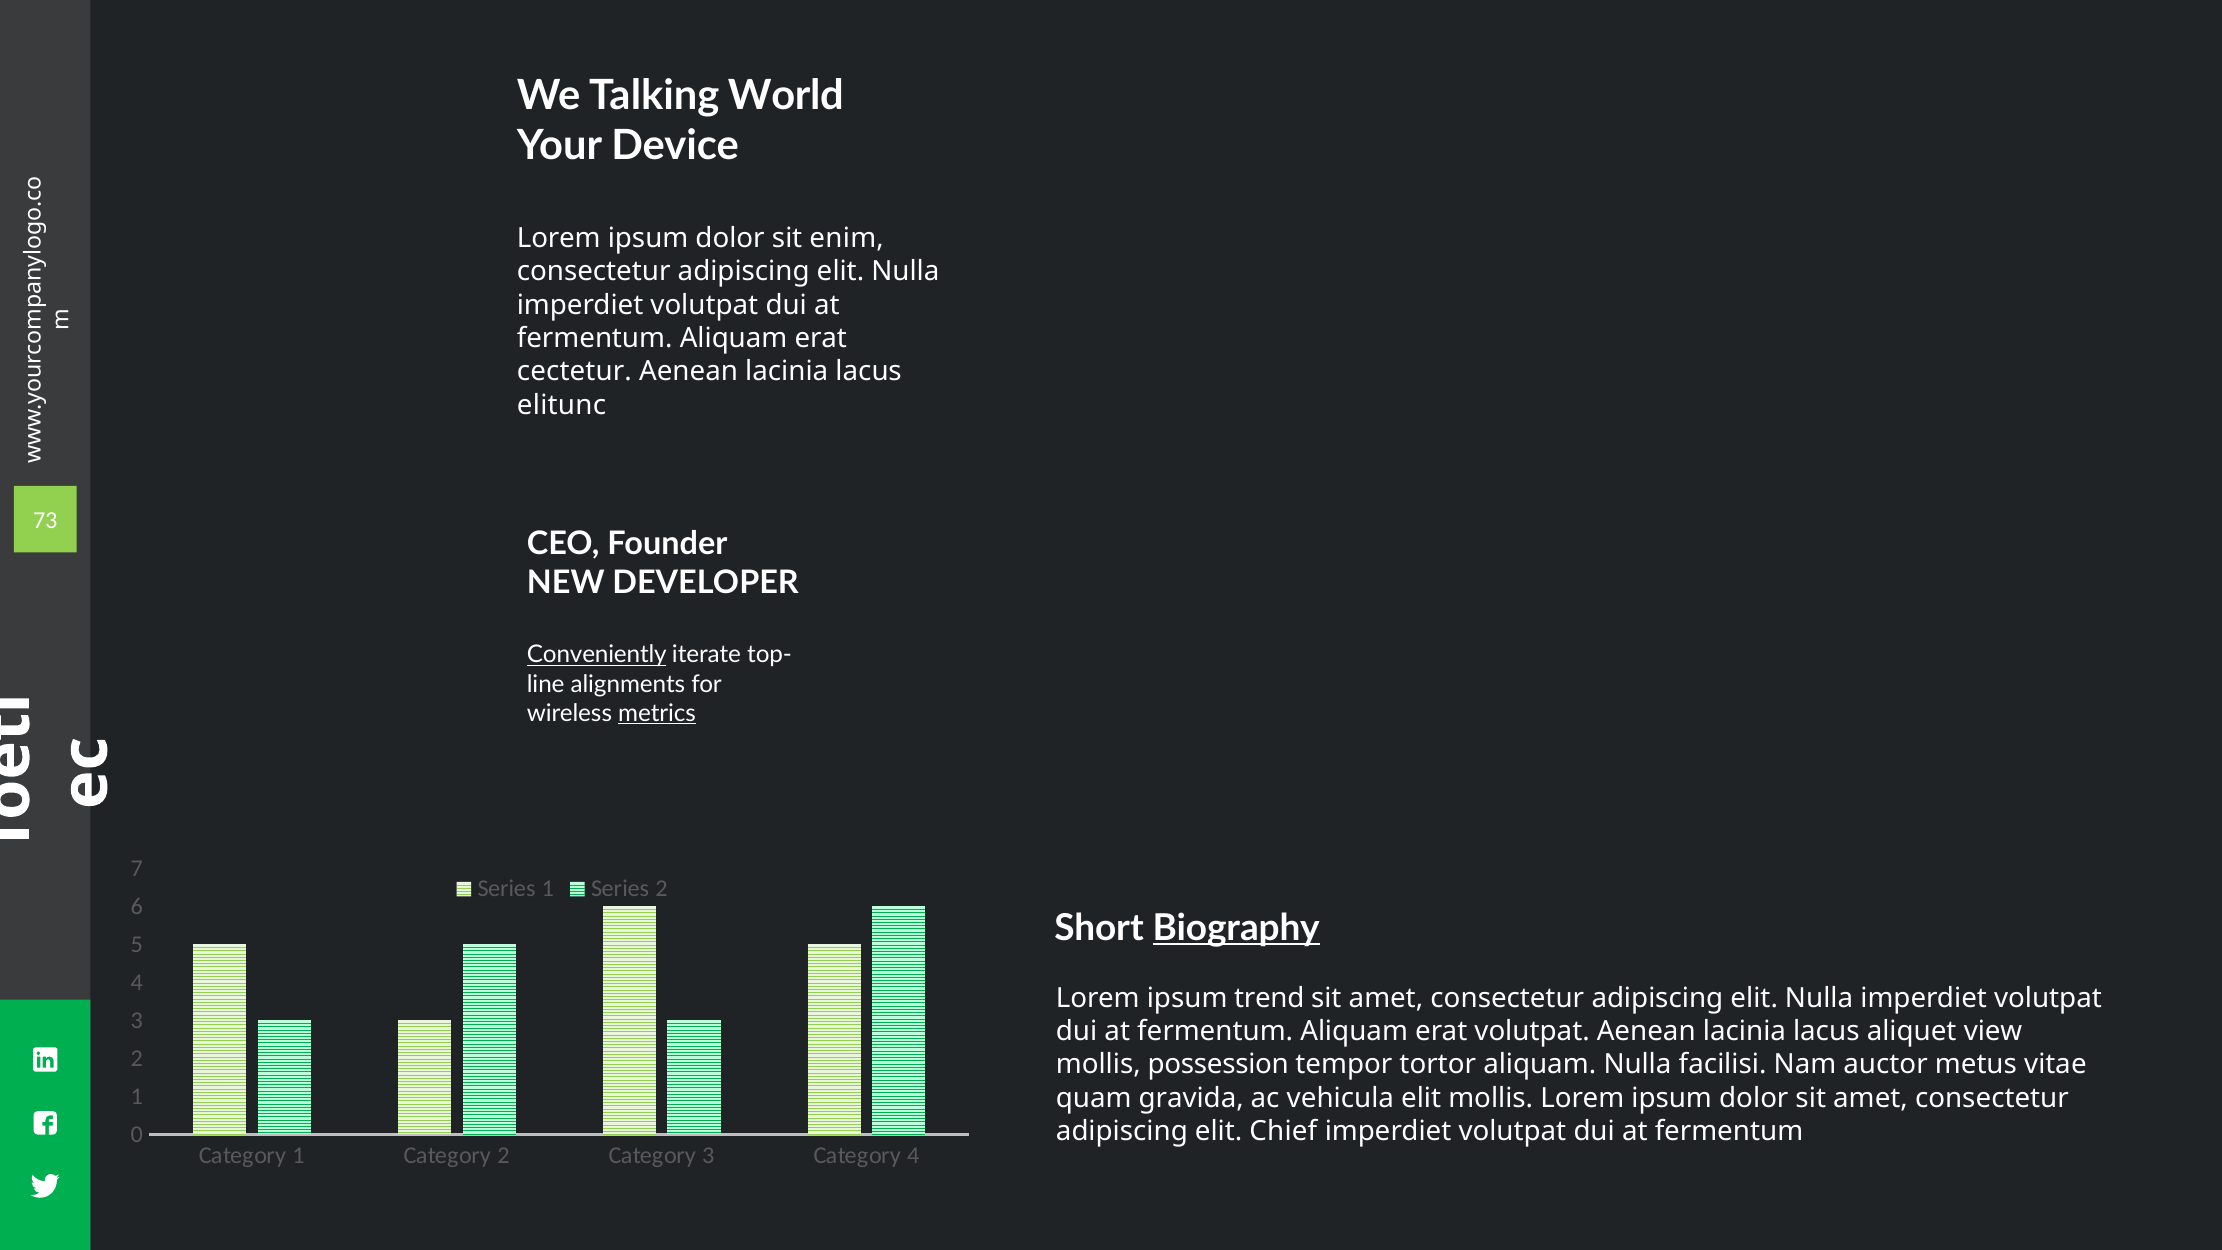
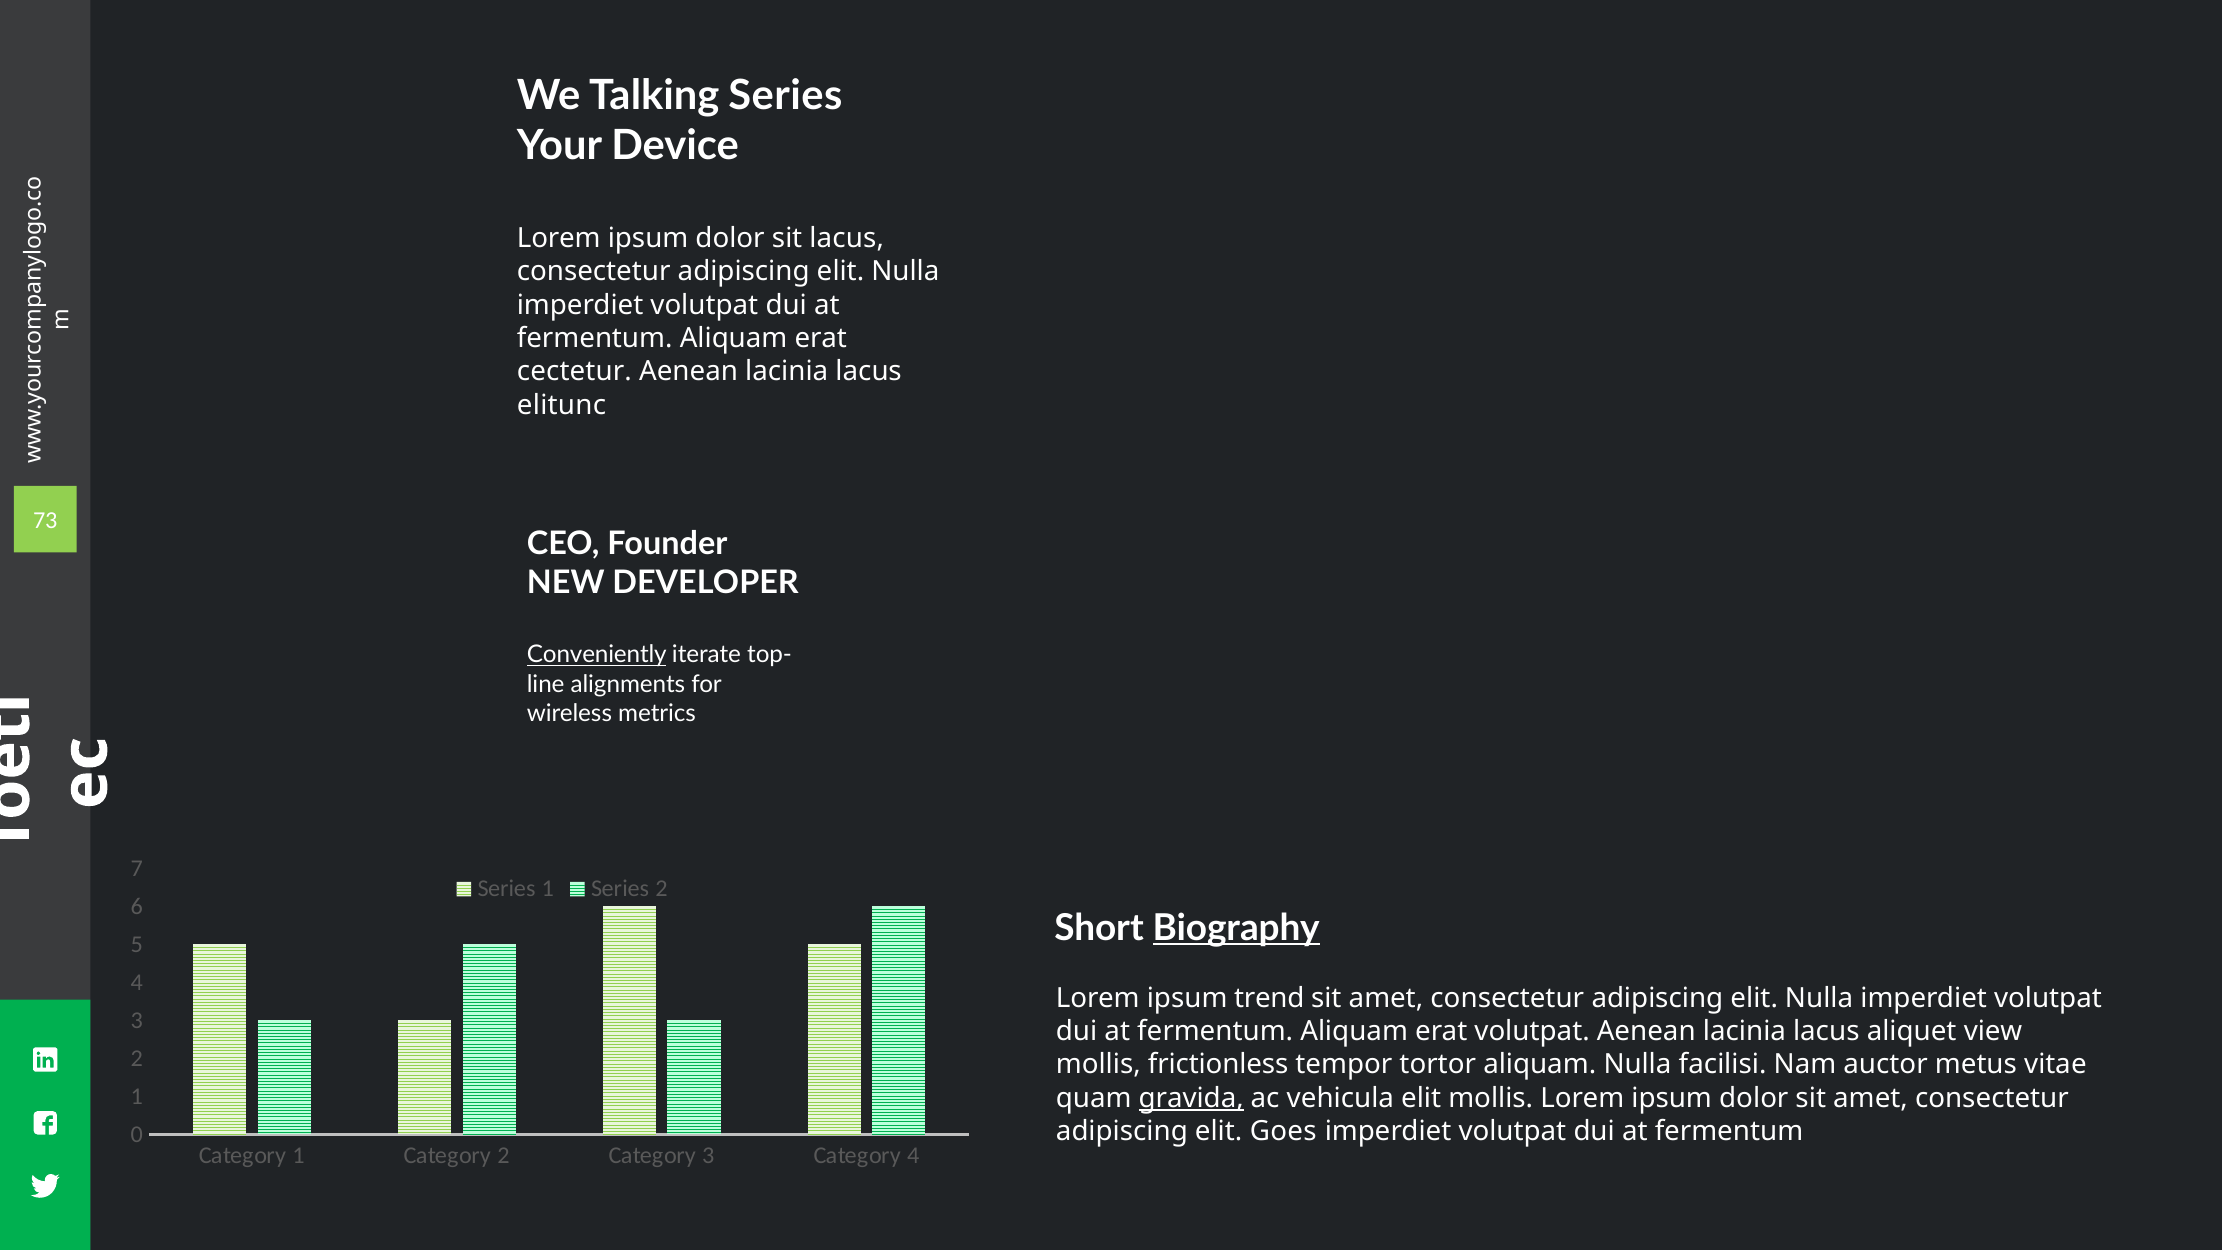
Talking World: World -> Series (785, 96)
sit enim: enim -> lacus (847, 238)
metrics underline: present -> none (657, 713)
possession: possession -> frictionless (1218, 1064)
gravida underline: none -> present (1191, 1098)
Chief: Chief -> Goes (1283, 1131)
